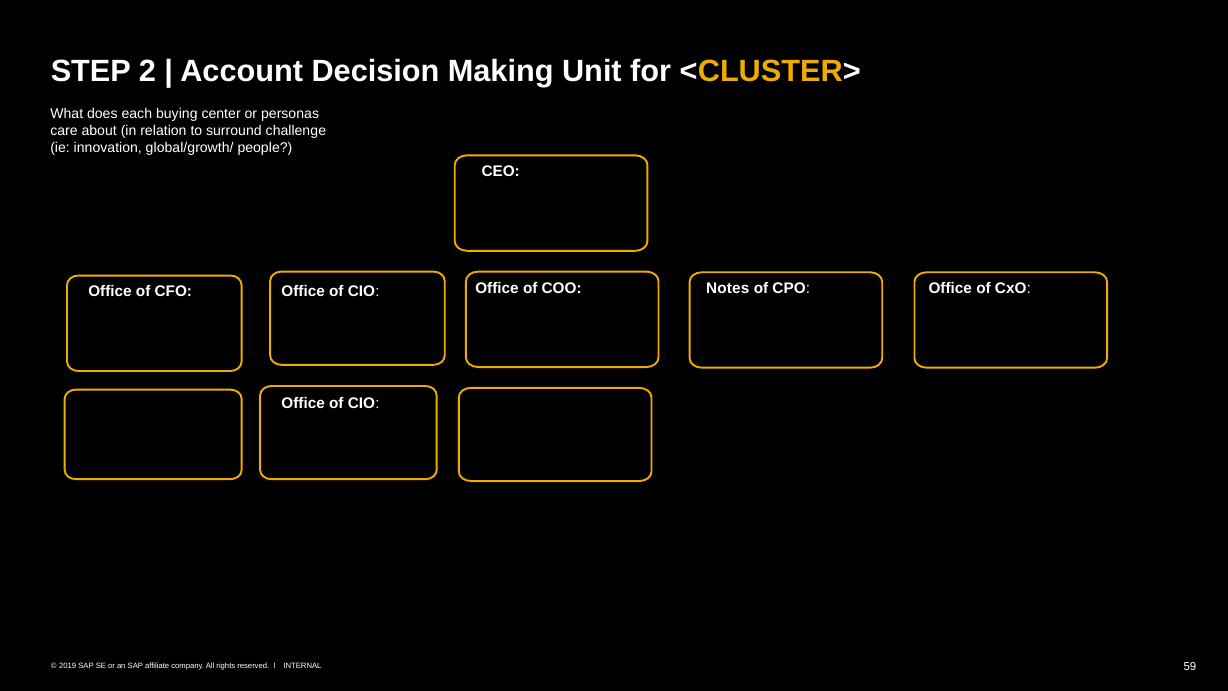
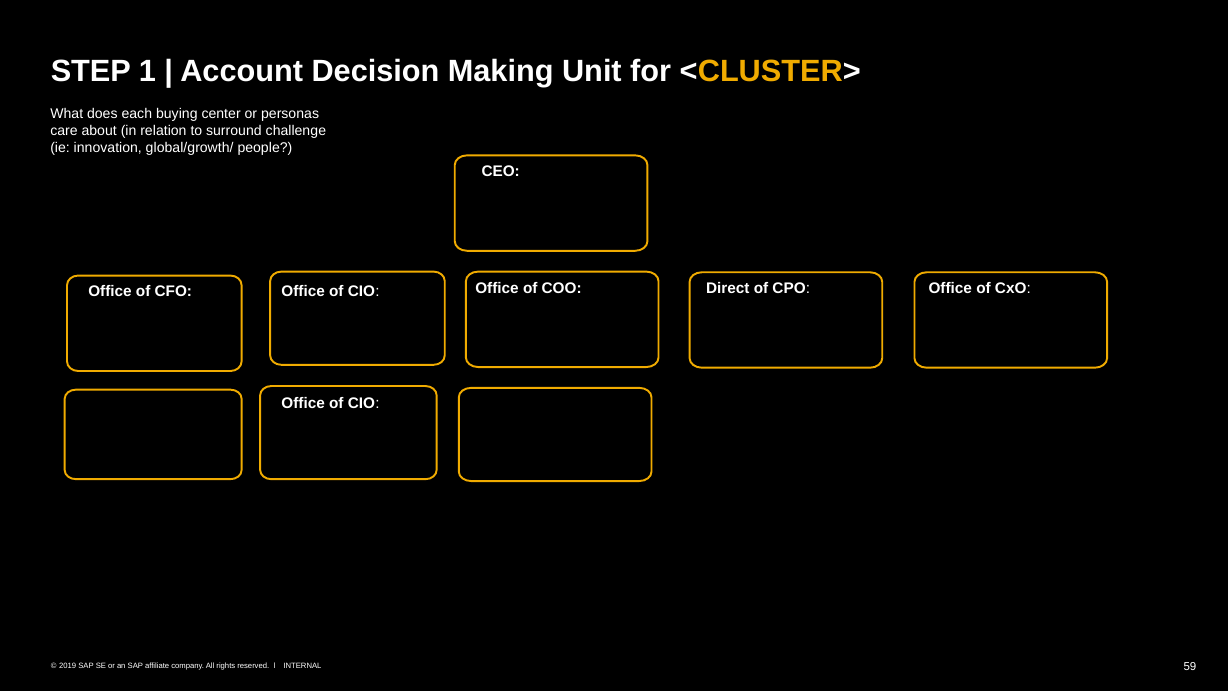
2: 2 -> 1 (147, 71)
Notes: Notes -> Direct (728, 288)
